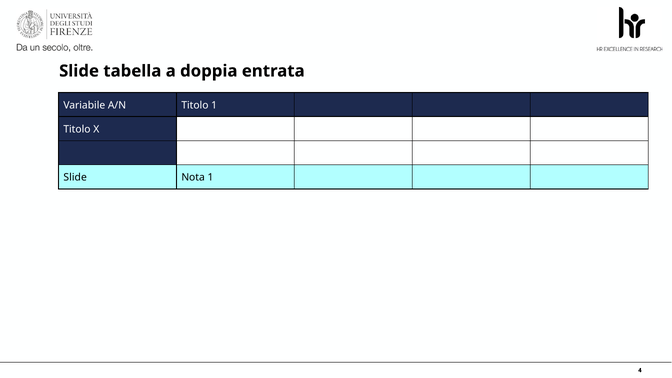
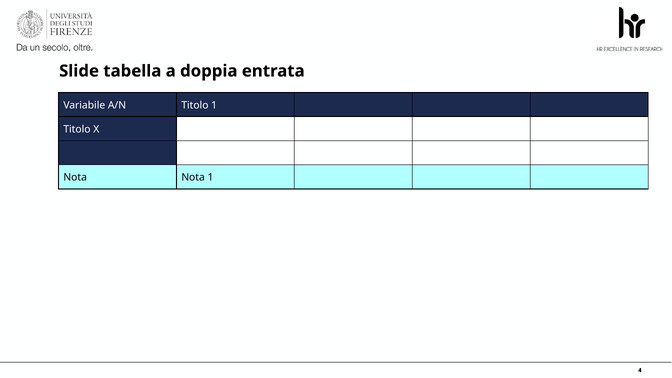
Slide: Slide -> Nota (75, 177)
